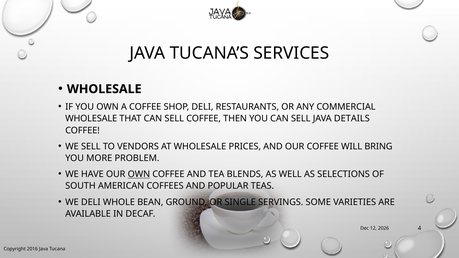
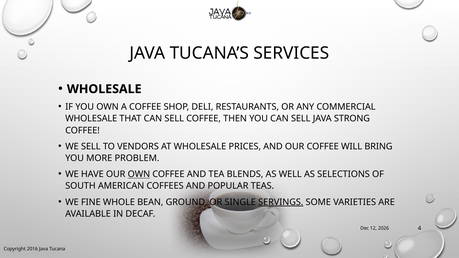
DETAILS: DETAILS -> STRONG (352, 119)
WE DELI: DELI -> FINE (91, 202)
SERVINGS underline: none -> present (281, 202)
